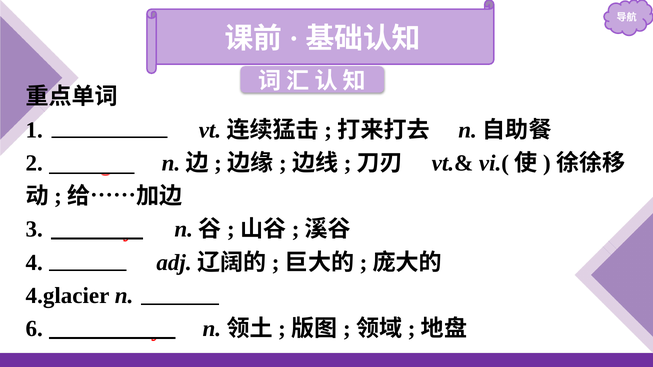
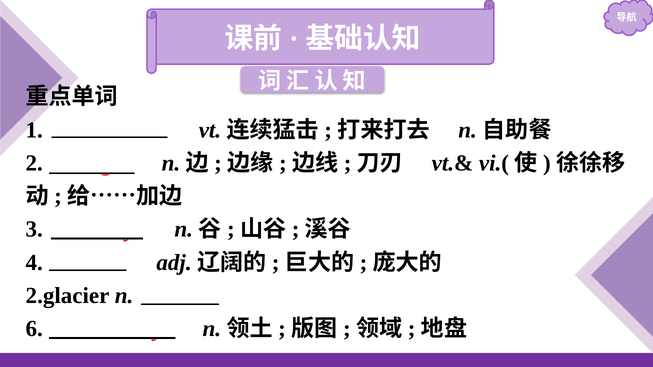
4.glacier: 4.glacier -> 2.glacier (67, 296)
